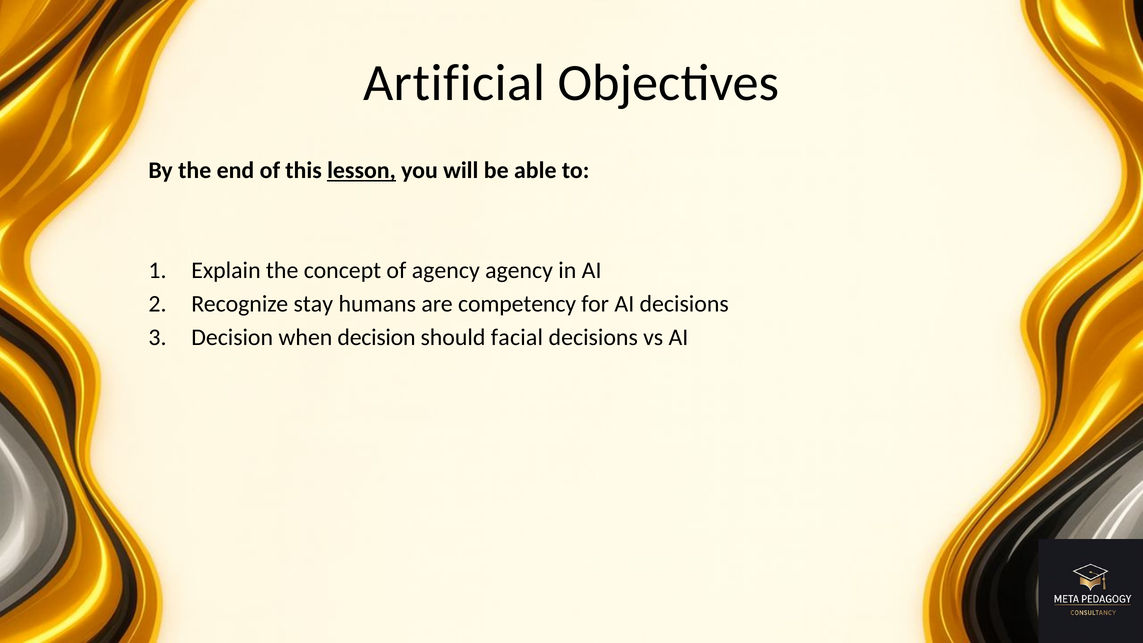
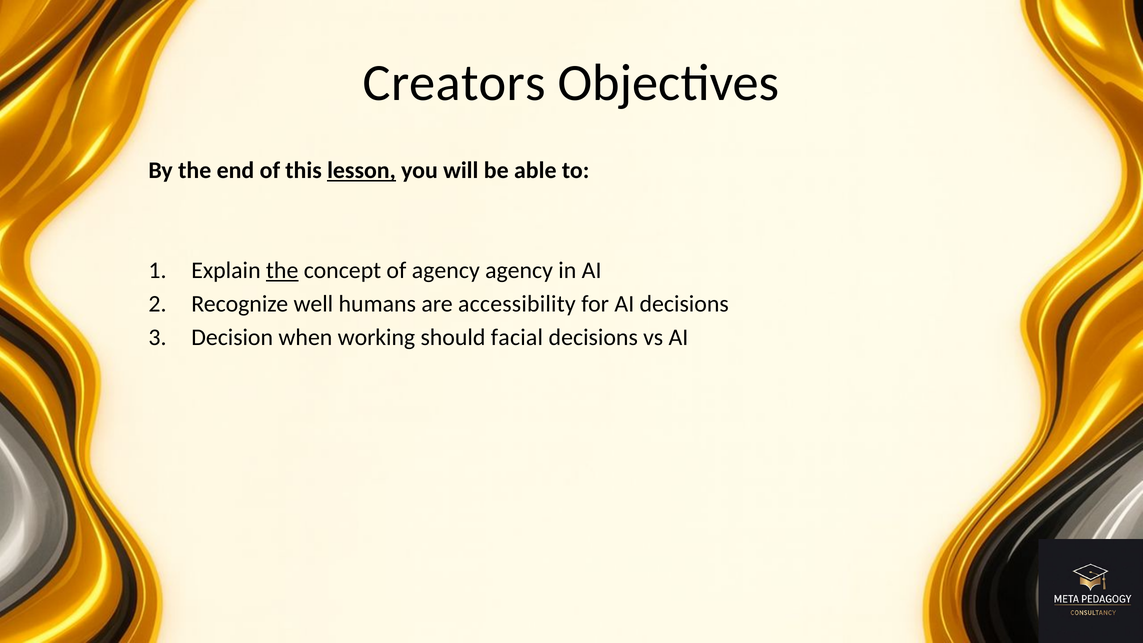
Artificial: Artificial -> Creators (454, 83)
the underline: none -> present (282, 270)
stay: stay -> well (313, 304)
competency: competency -> accessibility (517, 304)
when decision: decision -> working (376, 337)
